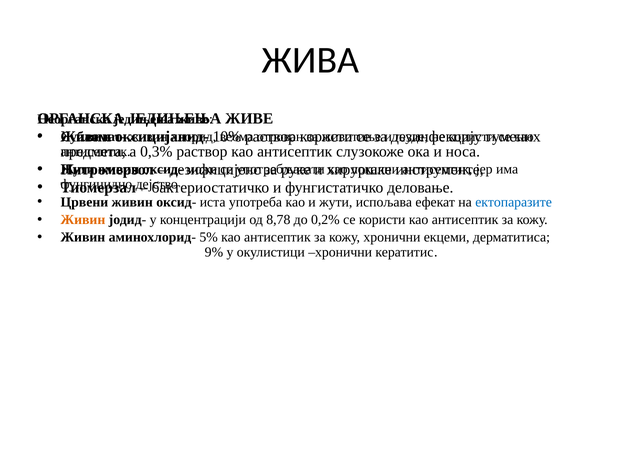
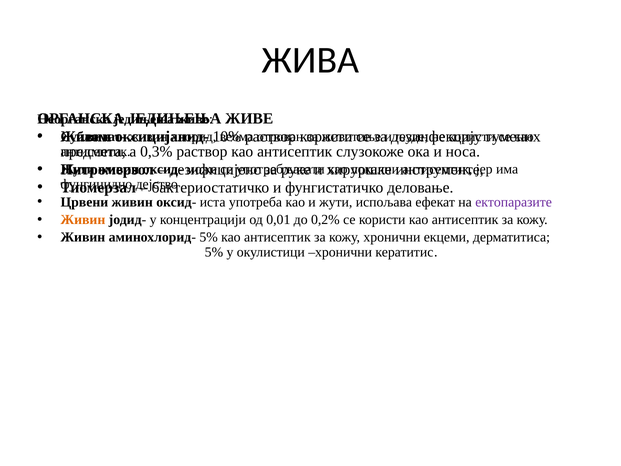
ектопаразите colour: blue -> purple (514, 202)
8,78: 8,78 -> 0,01 (278, 220)
9%: 9% -> 5% (214, 252)
